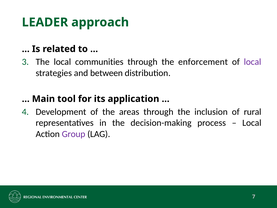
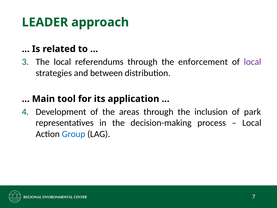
communities: communities -> referendums (99, 62)
rural: rural -> park (252, 112)
Group colour: purple -> blue (74, 134)
